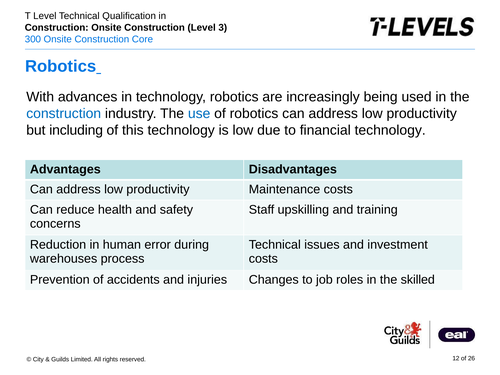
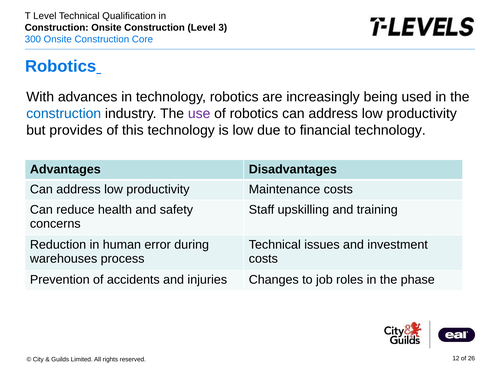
use colour: blue -> purple (199, 114)
including: including -> provides (76, 130)
skilled: skilled -> phase (418, 280)
